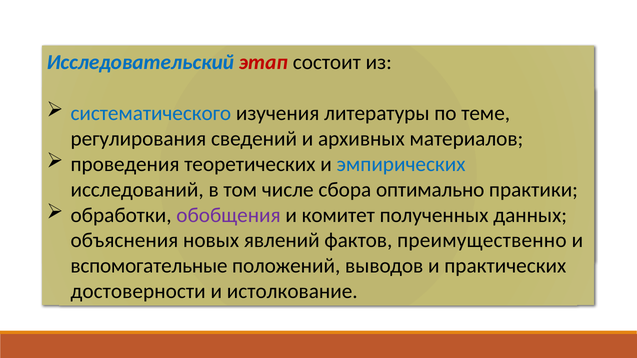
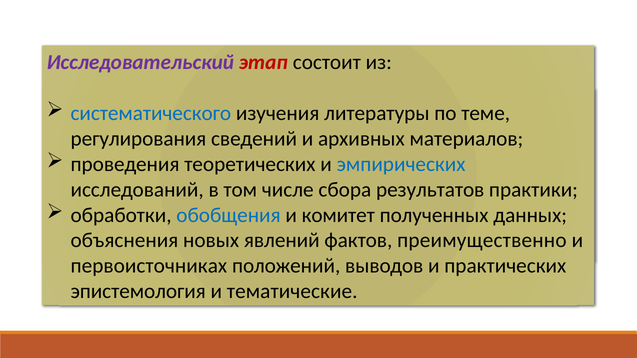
Исследовательский colour: blue -> purple (140, 62)
оптимально: оптимально -> результатов (430, 190)
обобщения colour: purple -> blue (228, 215)
вспомогательные: вспомогательные -> первоисточниках (149, 266)
достоверности: достоверности -> эпистемология (138, 292)
истолкование: истолкование -> тематические (292, 292)
